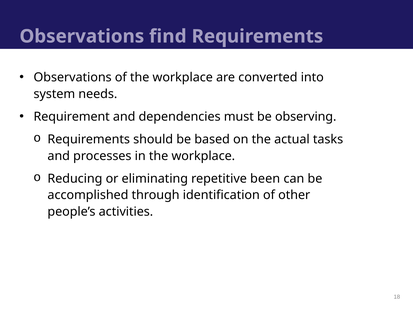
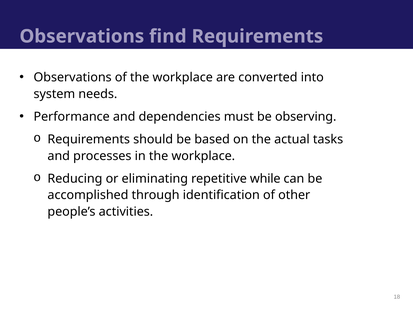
Requirement: Requirement -> Performance (72, 117)
been: been -> while (265, 179)
